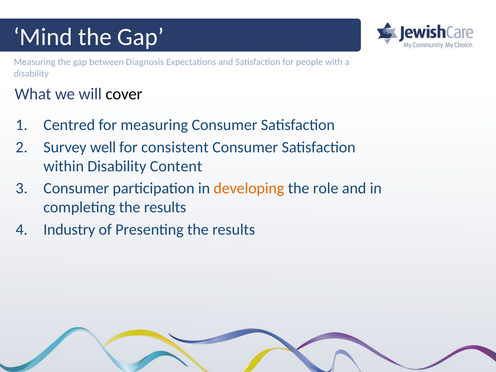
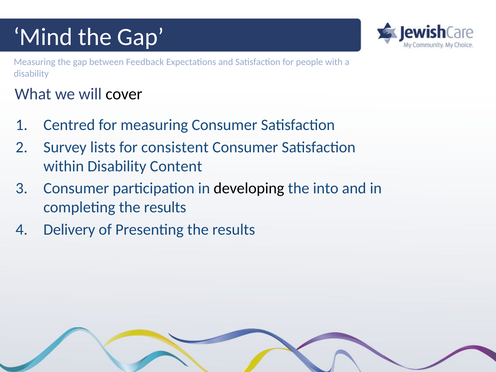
Diagnosis: Diagnosis -> Feedback (145, 62)
well: well -> lists (103, 147)
developing colour: orange -> black (249, 188)
role: role -> into (326, 188)
Industry: Industry -> Delivery (69, 230)
